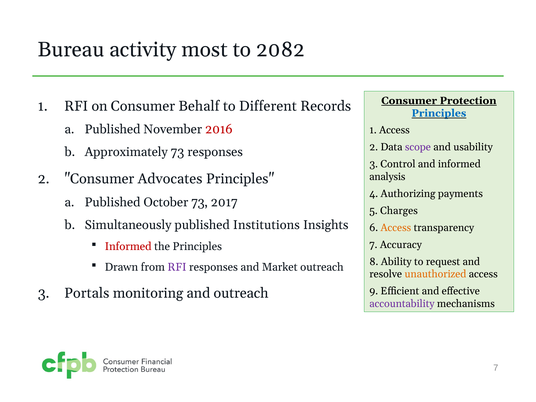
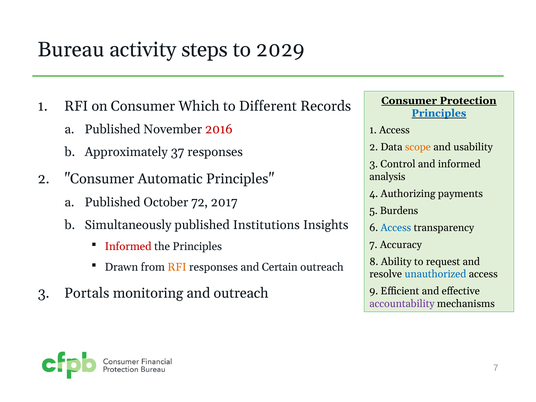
most: most -> steps (205, 50)
2082: 2082 -> 2029 (280, 50)
Behalf: Behalf -> Which (199, 106)
scope colour: purple -> orange (418, 147)
Approximately 73: 73 -> 37 (177, 152)
Advocates: Advocates -> Automatic (170, 179)
October 73: 73 -> 72 (200, 202)
Charges: Charges -> Burdens (399, 211)
Access colour: orange -> blue (396, 228)
RFI colour: purple -> orange (177, 267)
Market: Market -> Certain (280, 267)
unauthorized colour: orange -> blue (435, 274)
